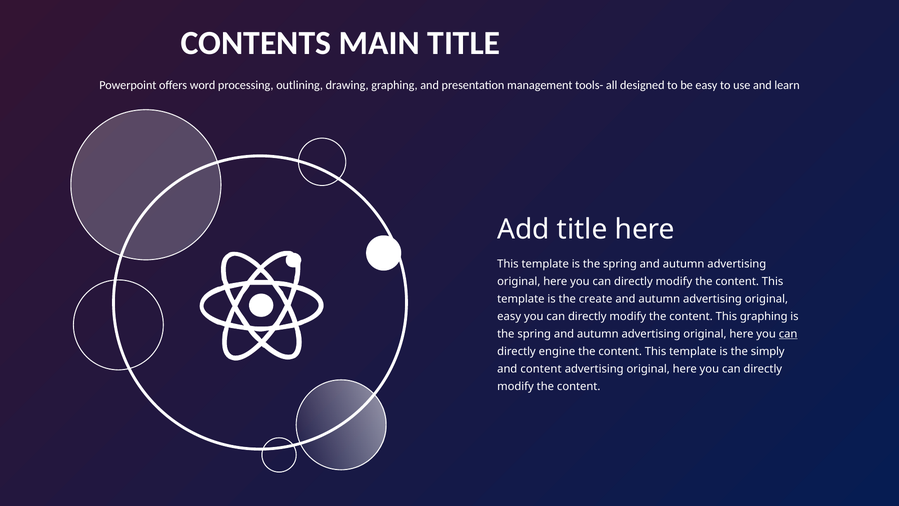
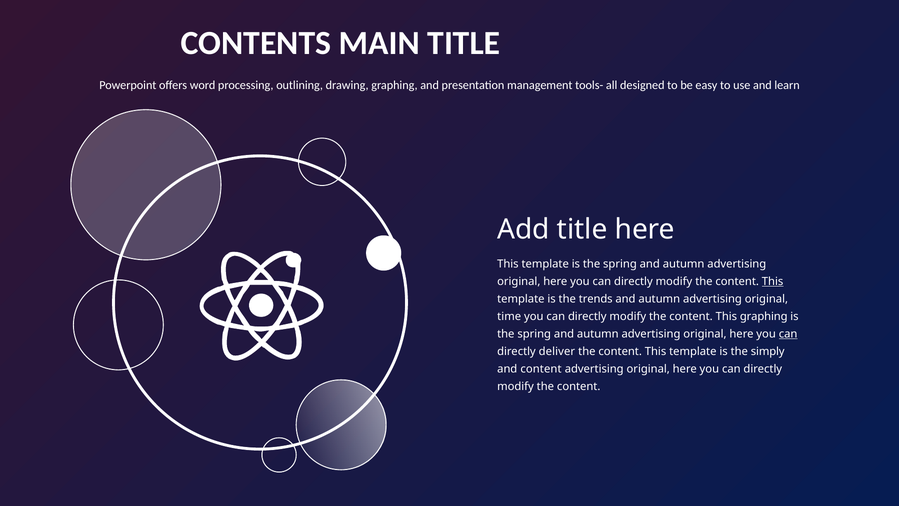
This underline: none -> present (773, 281)
create: create -> trends (596, 299)
easy: easy -> time (509, 316)
engine: engine -> deliver (557, 351)
